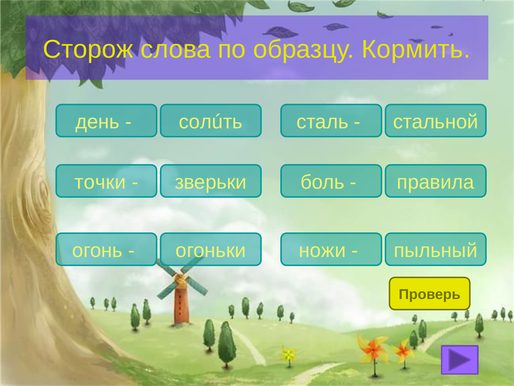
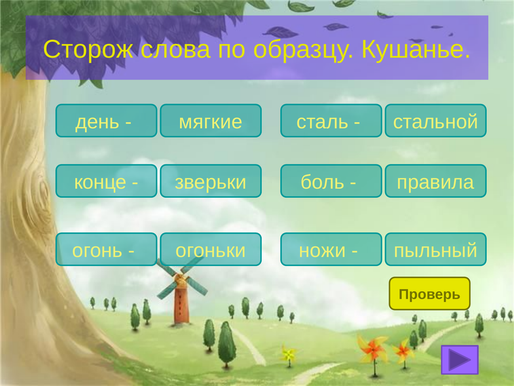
Кормить: Кормить -> Кушанье (416, 49)
солúть: солúть -> мягкие (211, 122)
точки: точки -> конце (100, 182)
